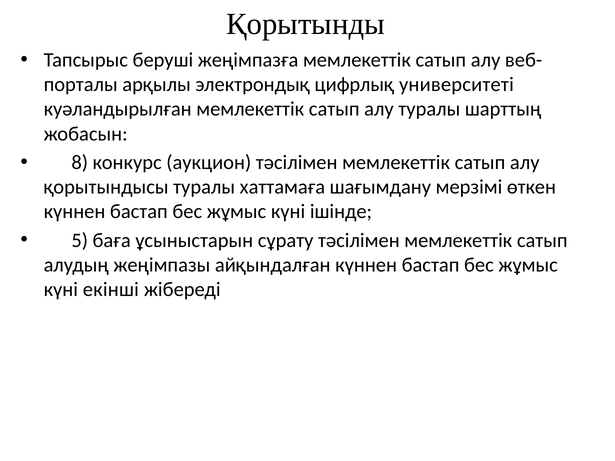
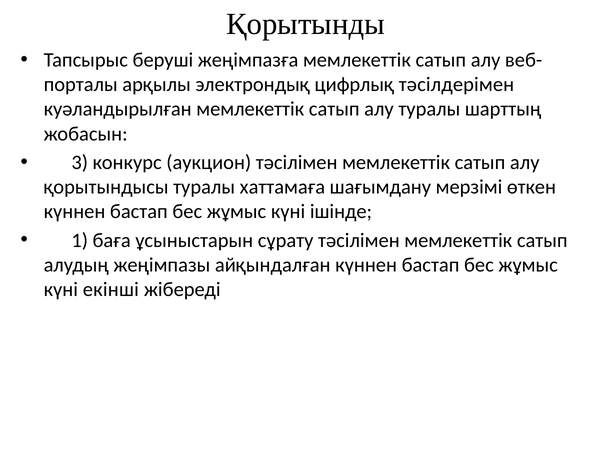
университеті: университеті -> тәсілдерімен (456, 85)
8: 8 -> 3 (80, 163)
5: 5 -> 1 (80, 240)
